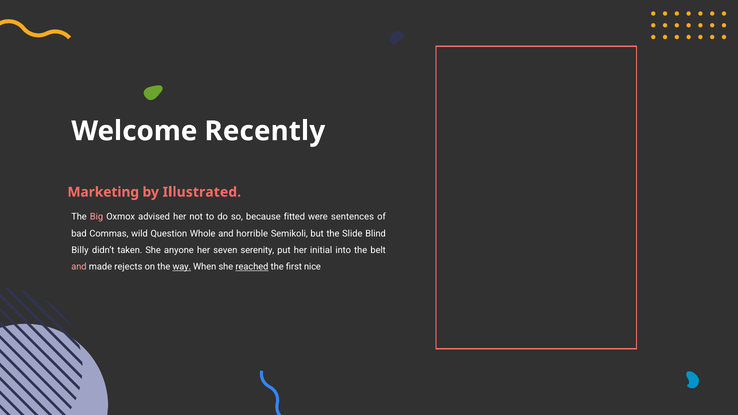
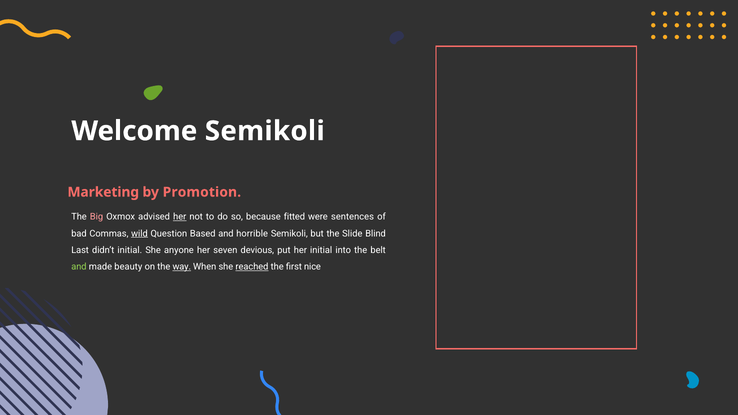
Welcome Recently: Recently -> Semikoli (265, 131)
Illustrated: Illustrated -> Promotion (202, 192)
her underline: none -> present (180, 217)
wild underline: none -> present (139, 234)
Whole: Whole -> Based (203, 234)
Billy: Billy -> Last (80, 250)
didn’t taken: taken -> initial (130, 250)
serenity: serenity -> devious (257, 250)
and colour: pink -> light green (79, 267)
rejects: rejects -> beauty (128, 267)
